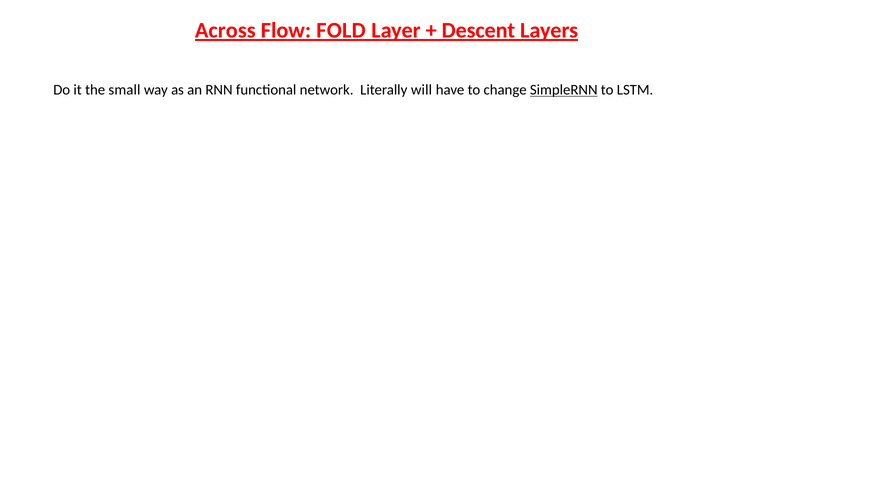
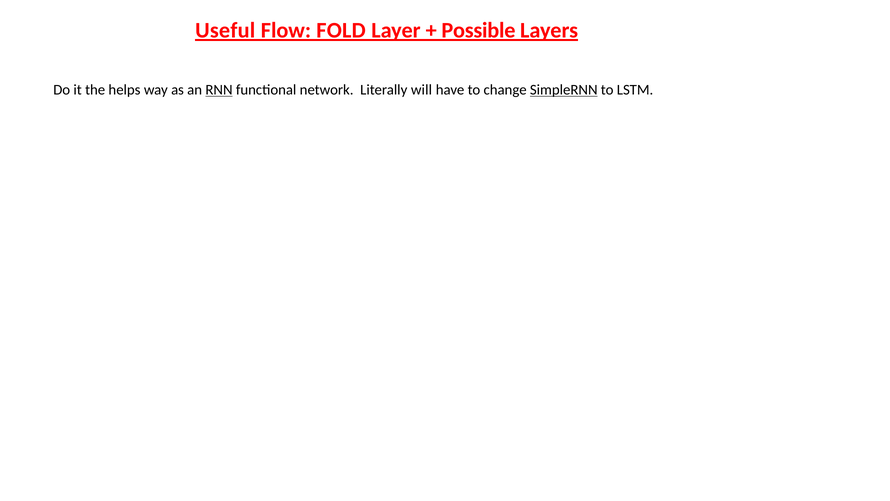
Across: Across -> Useful (225, 30)
Descent: Descent -> Possible (478, 30)
small: small -> helps (125, 90)
RNN underline: none -> present (219, 90)
